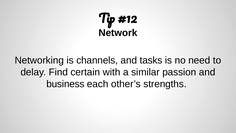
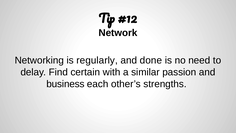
channels: channels -> regularly (97, 60)
tasks: tasks -> done (151, 60)
